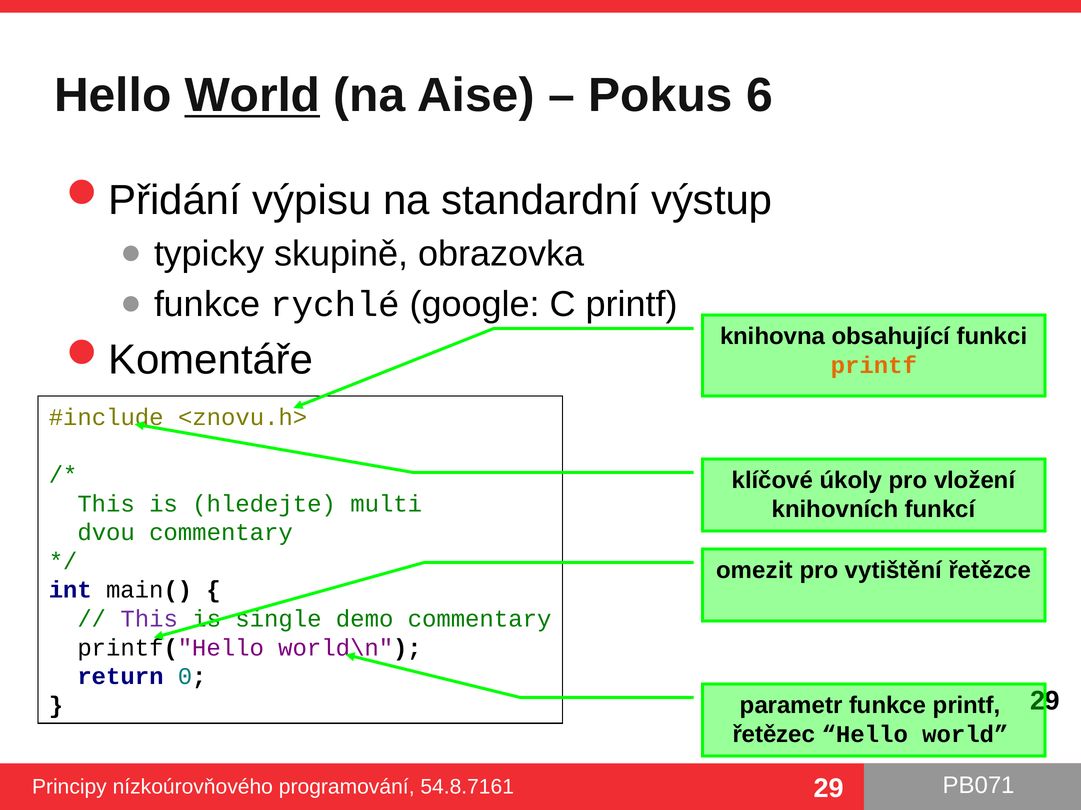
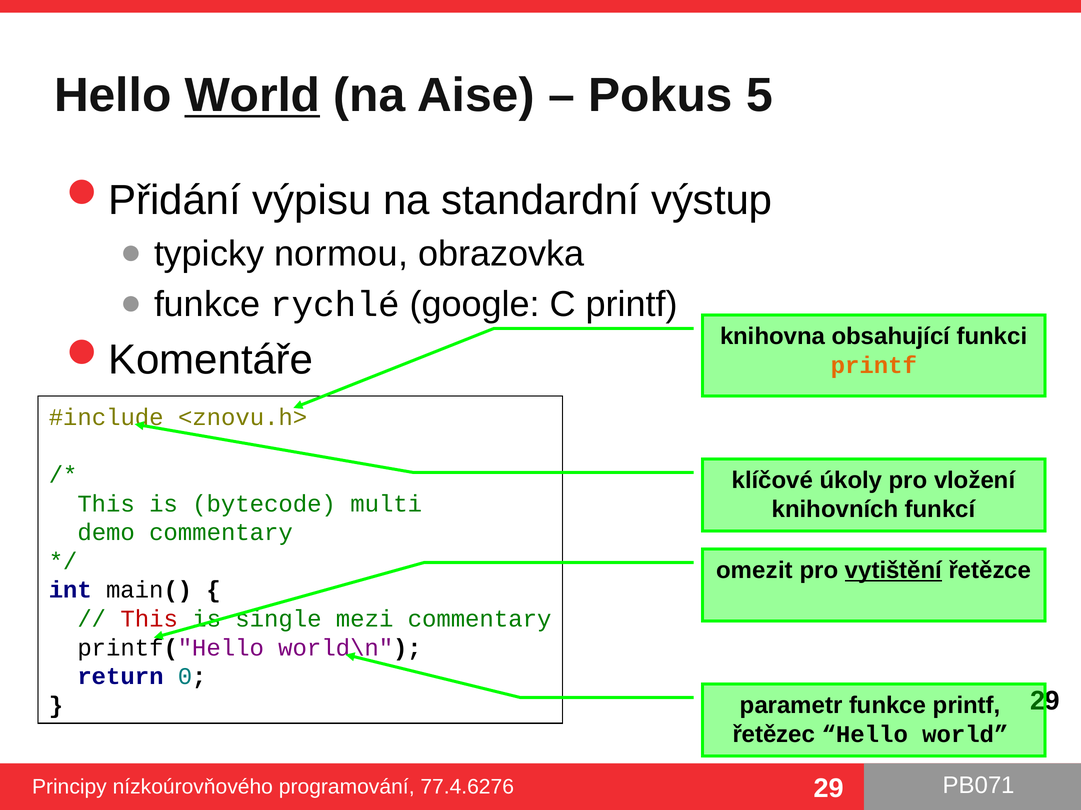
6: 6 -> 5 (759, 96)
skupině: skupině -> normou (341, 254)
hledejte: hledejte -> bytecode (264, 504)
dvou: dvou -> demo (106, 533)
vytištění underline: none -> present (893, 571)
This colour: purple -> red (149, 619)
demo: demo -> mezi (365, 619)
54.8.7161: 54.8.7161 -> 77.4.6276 (467, 788)
